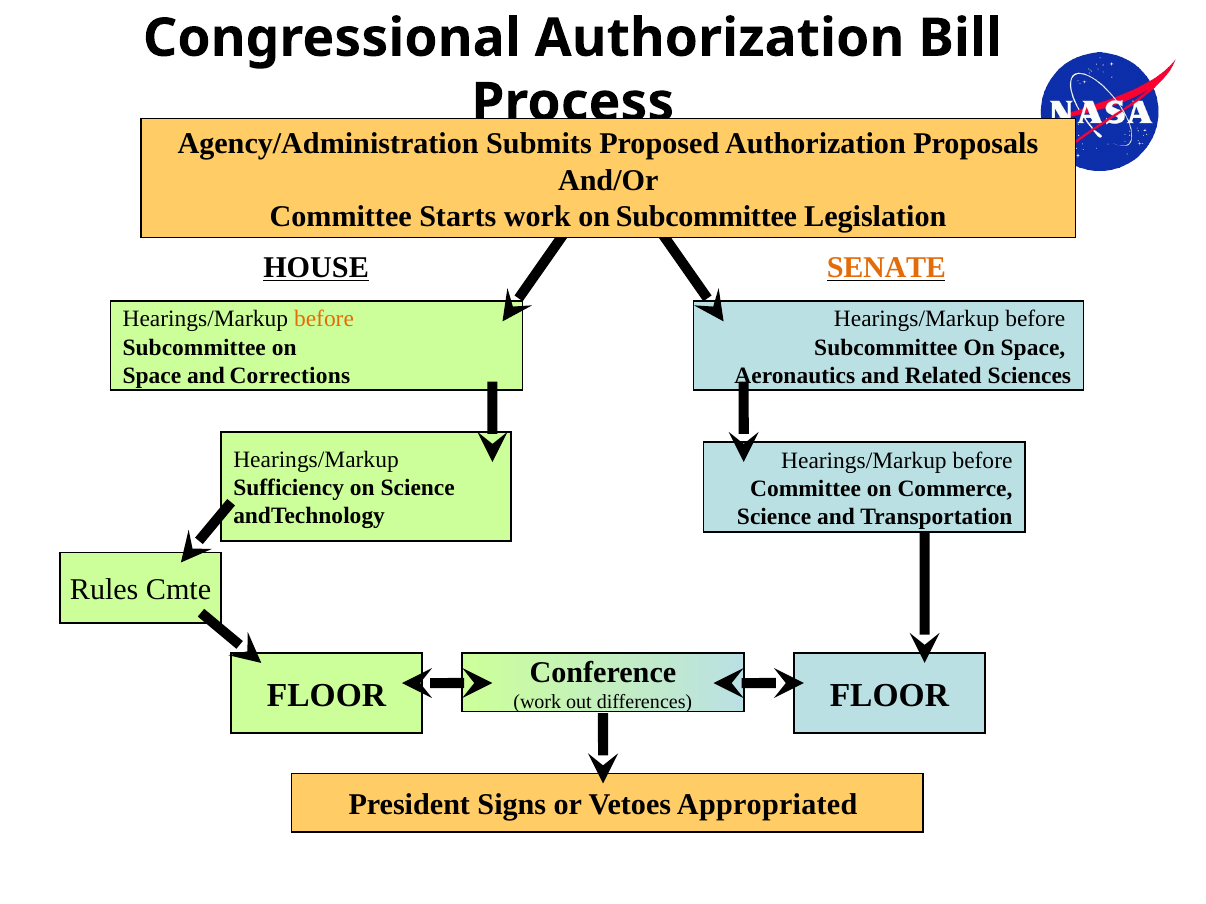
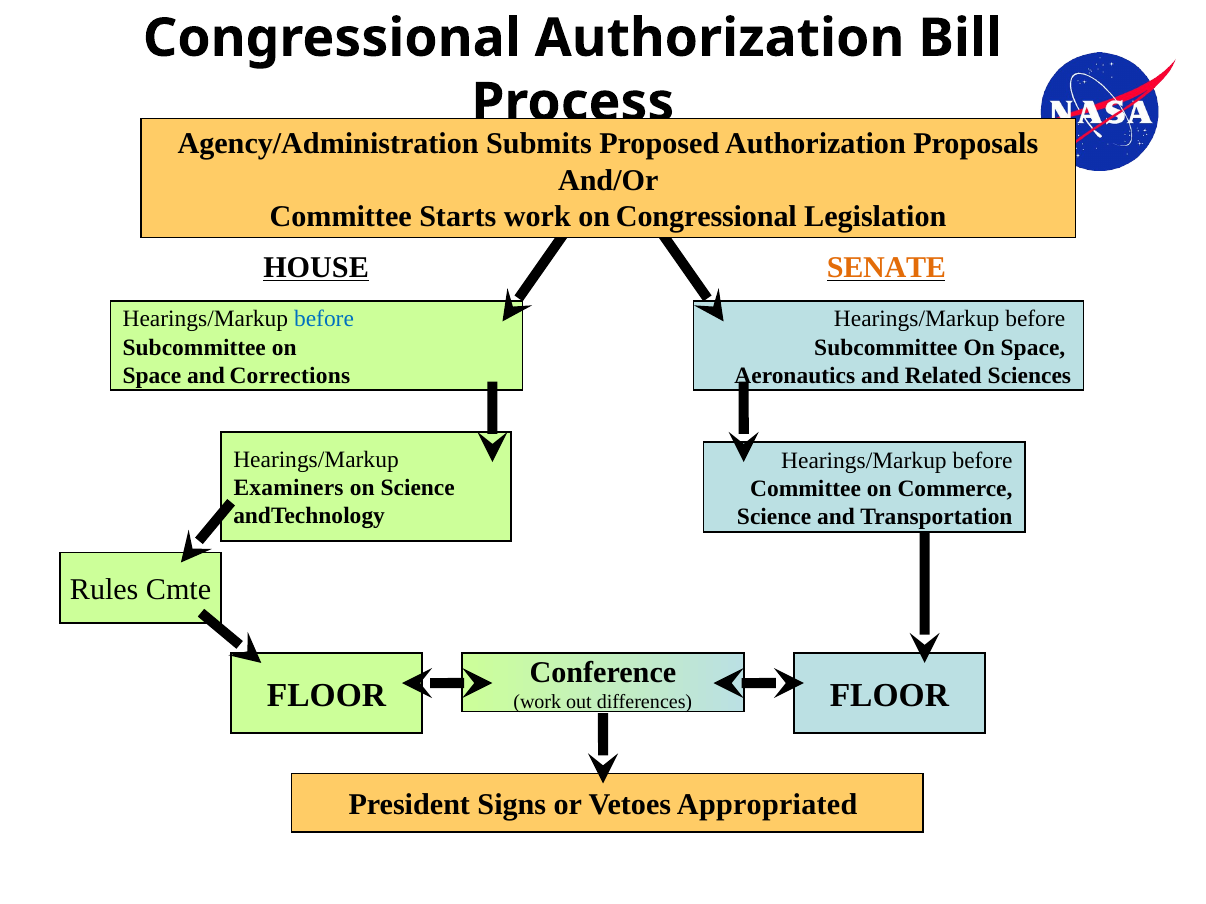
on Subcommittee: Subcommittee -> Congressional (706, 216)
before colour: orange -> blue (324, 319)
Sufficiency: Sufficiency -> Examiners (289, 488)
